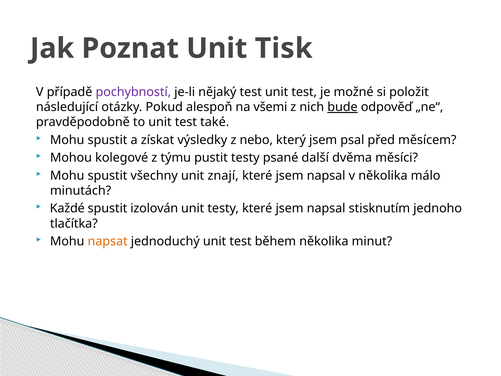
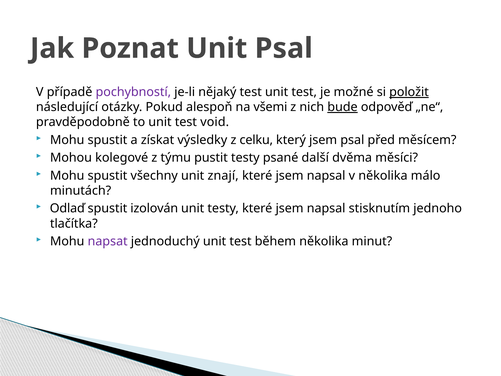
Unit Tisk: Tisk -> Psal (284, 48)
položit underline: none -> present (409, 92)
také: také -> void (215, 122)
nebo: nebo -> celku (256, 140)
Každé: Každé -> Odlaď (67, 208)
napsat colour: orange -> purple (108, 241)
